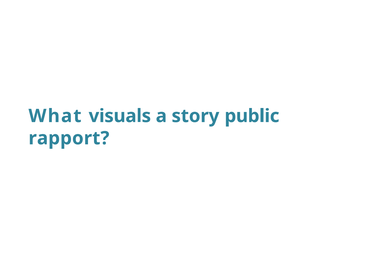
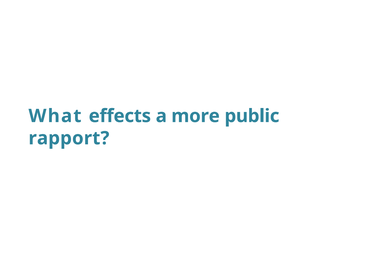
visuals: visuals -> effects (120, 116)
story: story -> more (196, 116)
